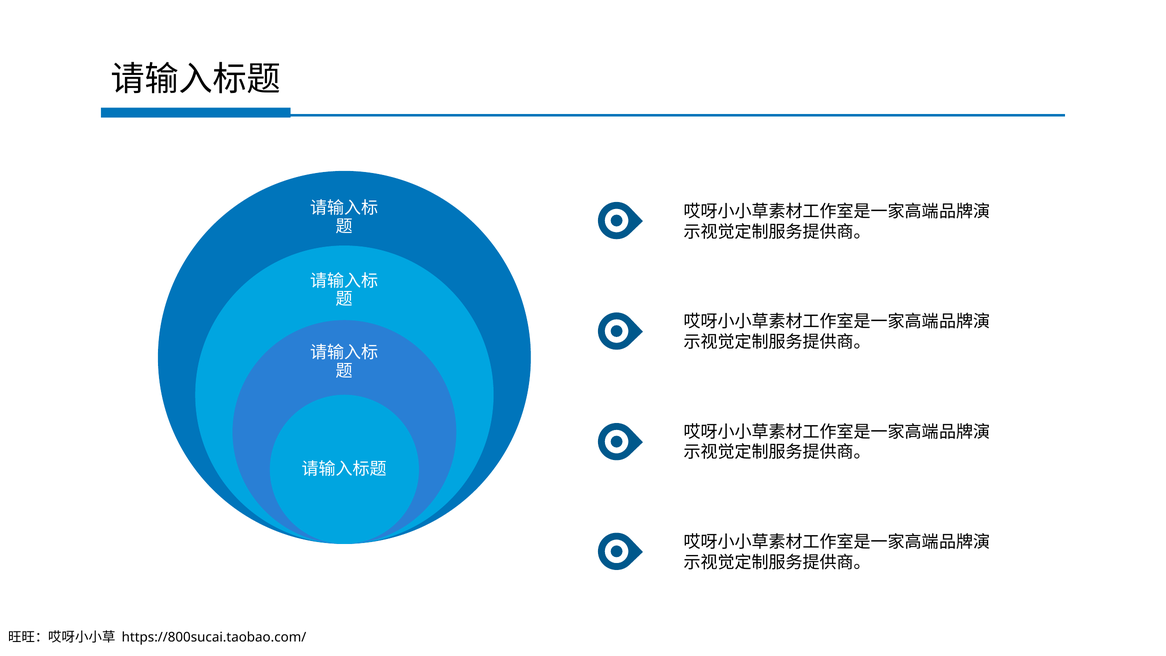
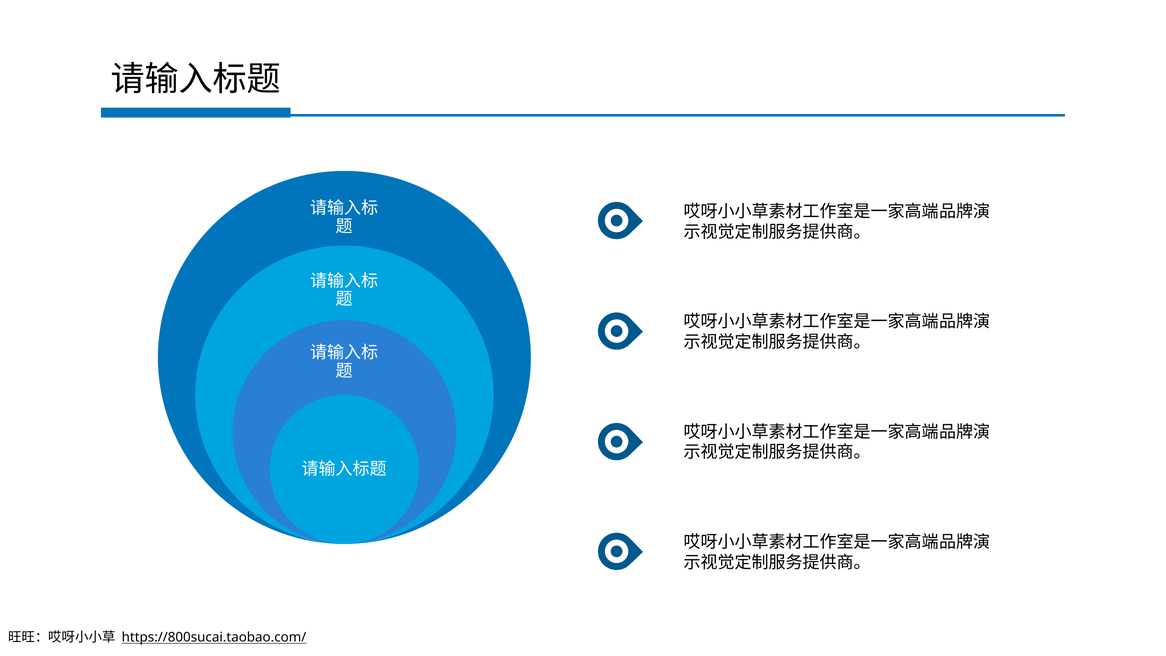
https://800sucai.taobao.com/ underline: none -> present (214, 637)
